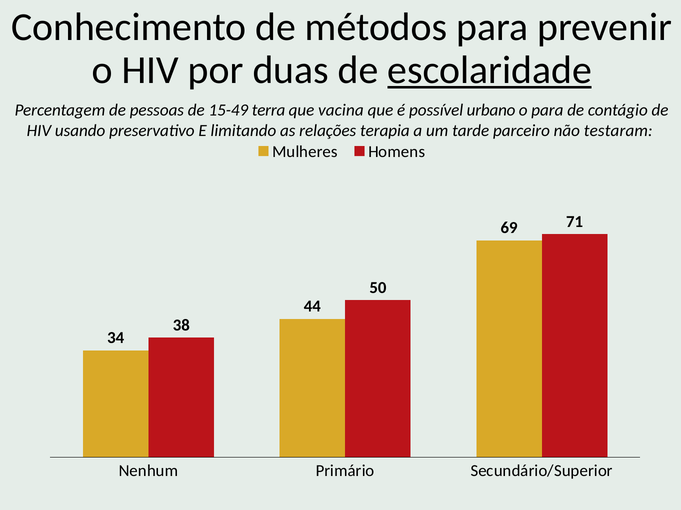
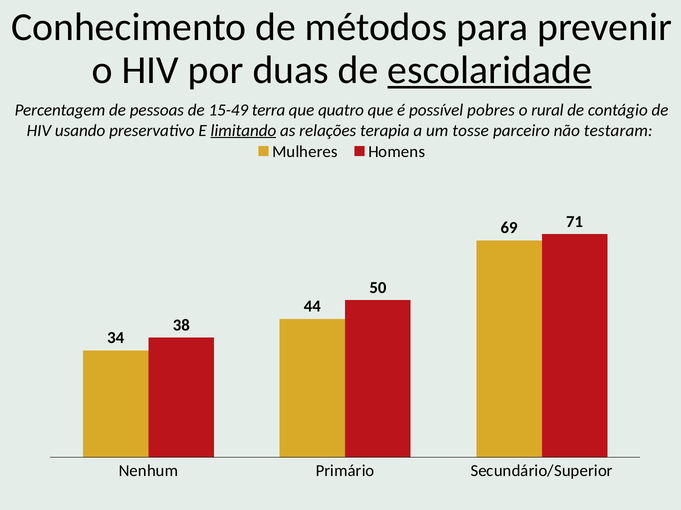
vacina: vacina -> quatro (341, 110)
urbano: urbano -> pobres (491, 110)
o para: para -> rural (547, 110)
limitando underline: none -> present (243, 131)
tarde: tarde -> tosse (471, 131)
